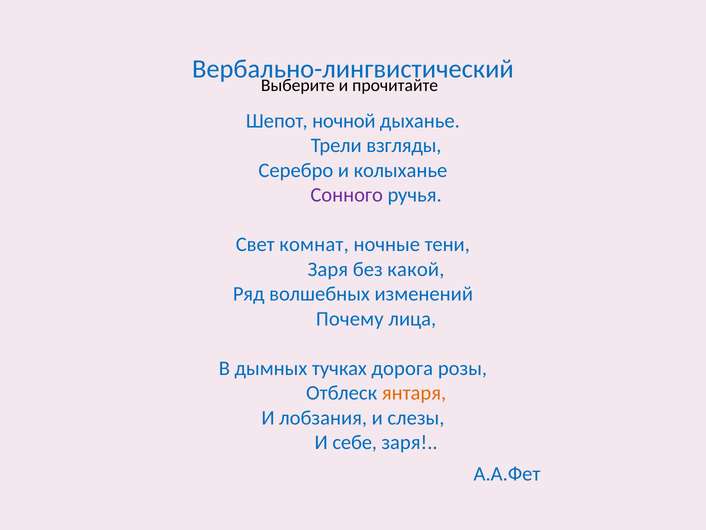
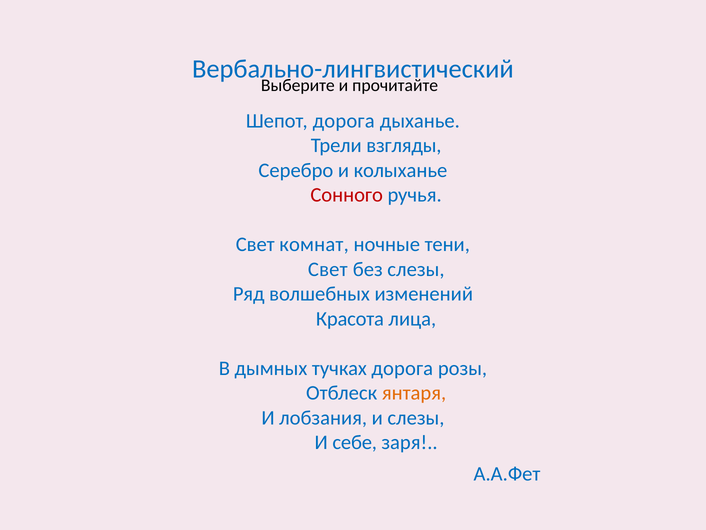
Шепот ночной: ночной -> дорога (344, 121)
Сонного colour: purple -> red (347, 195)
Заря: Заря -> Свет (328, 269)
без какой: какой -> слезы (416, 269)
Почему: Почему -> Красота (350, 319)
